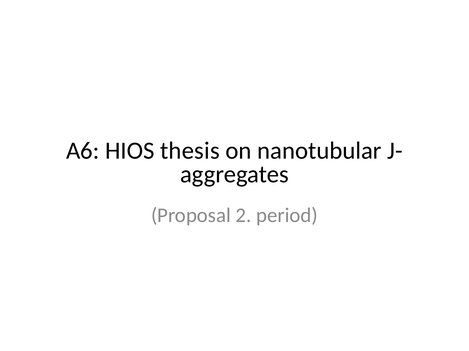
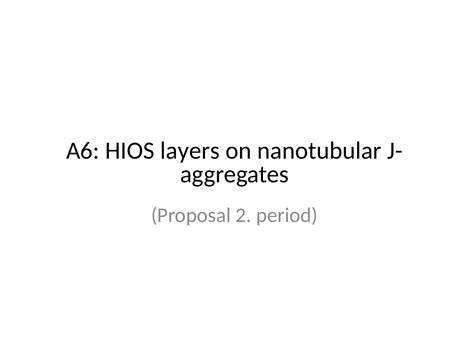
thesis: thesis -> layers (190, 151)
